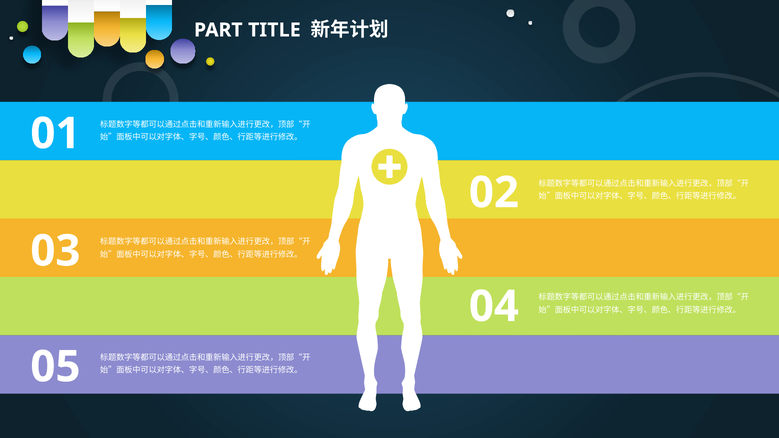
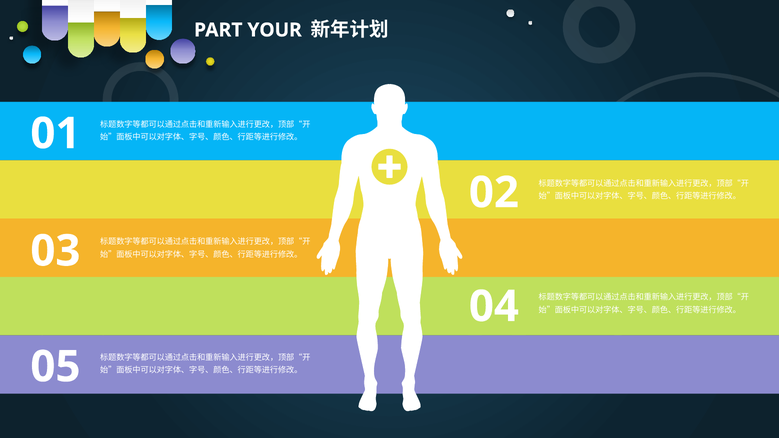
TITLE: TITLE -> YOUR (275, 30)
